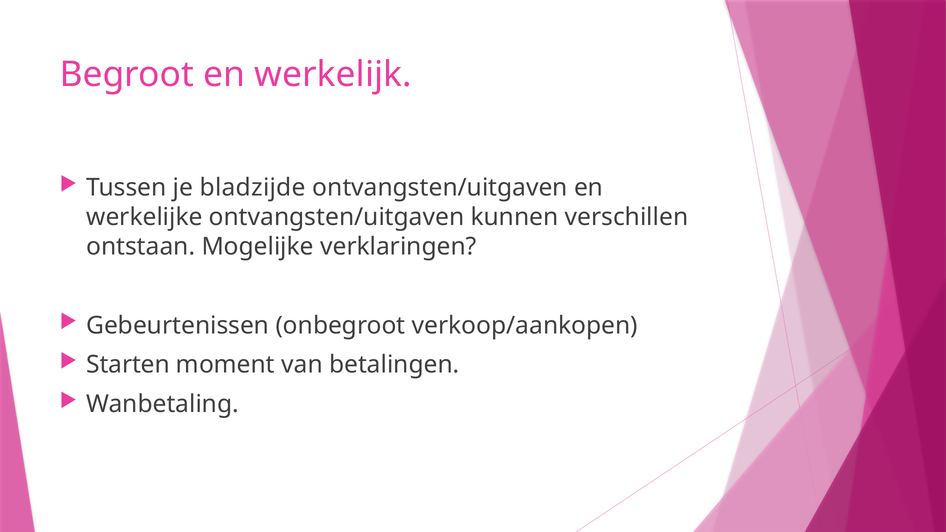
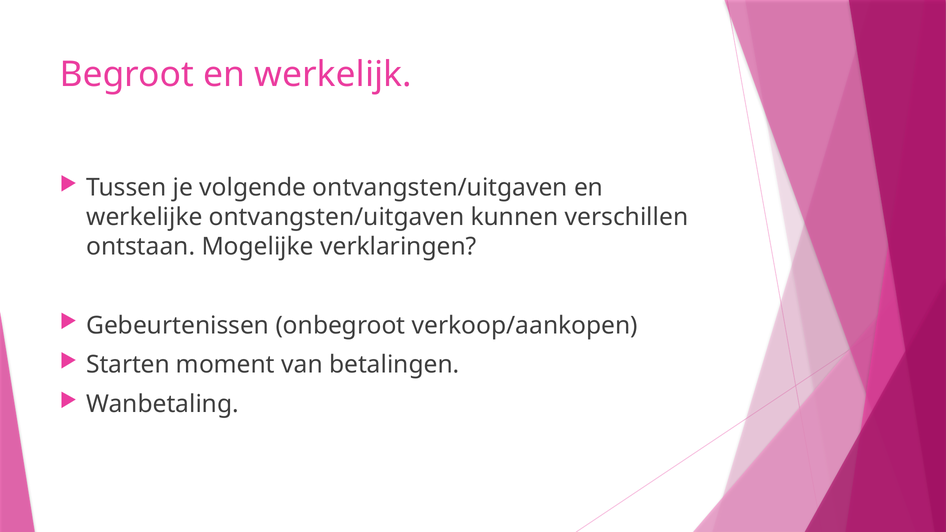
bladzijde: bladzijde -> volgende (253, 188)
